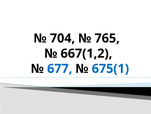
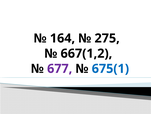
704: 704 -> 164 (62, 38)
765: 765 -> 275 (107, 38)
677 colour: blue -> purple (60, 68)
